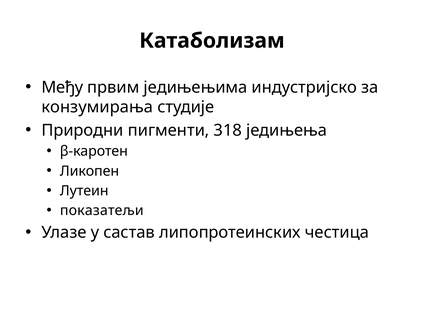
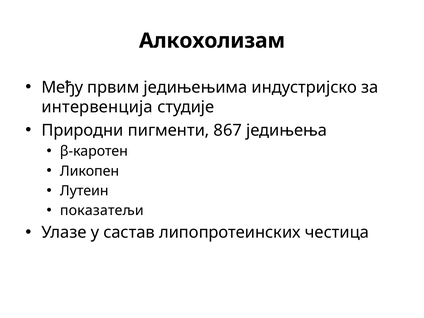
Катаболизам: Катаболизам -> Алкохолизам (212, 41)
конзумирања: конзумирања -> интервенција (97, 107)
318: 318 -> 867 (228, 130)
